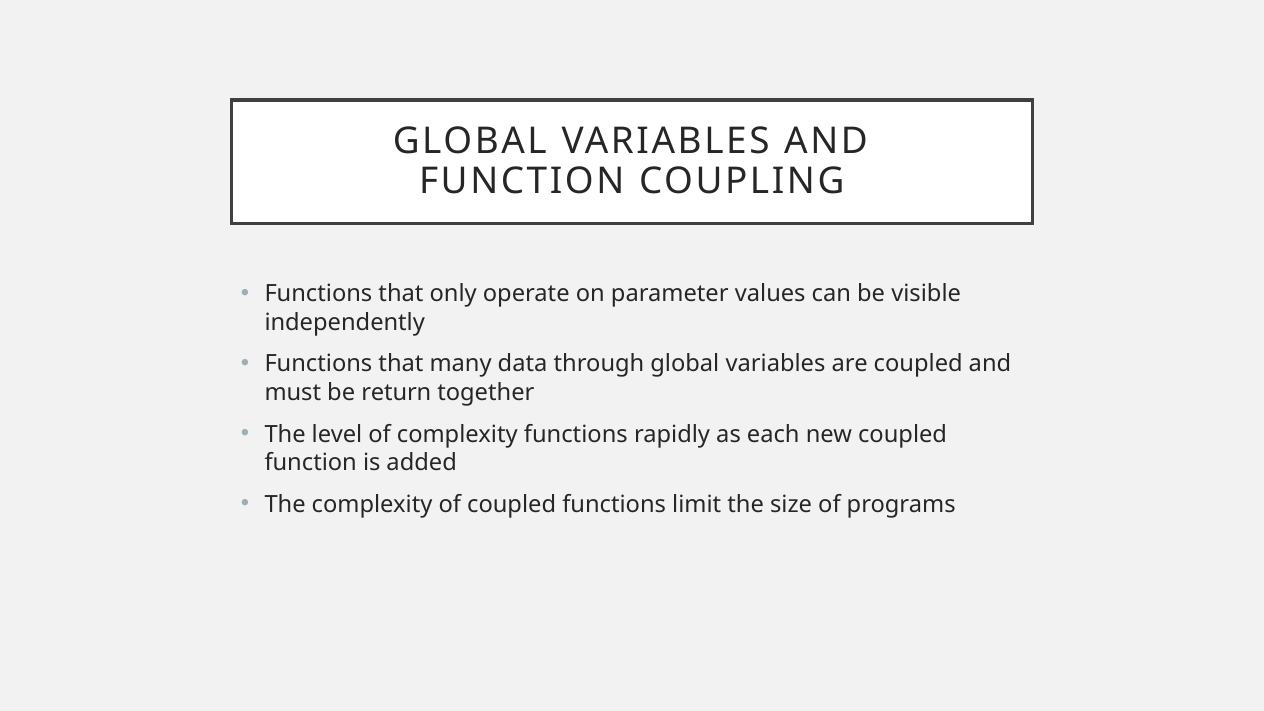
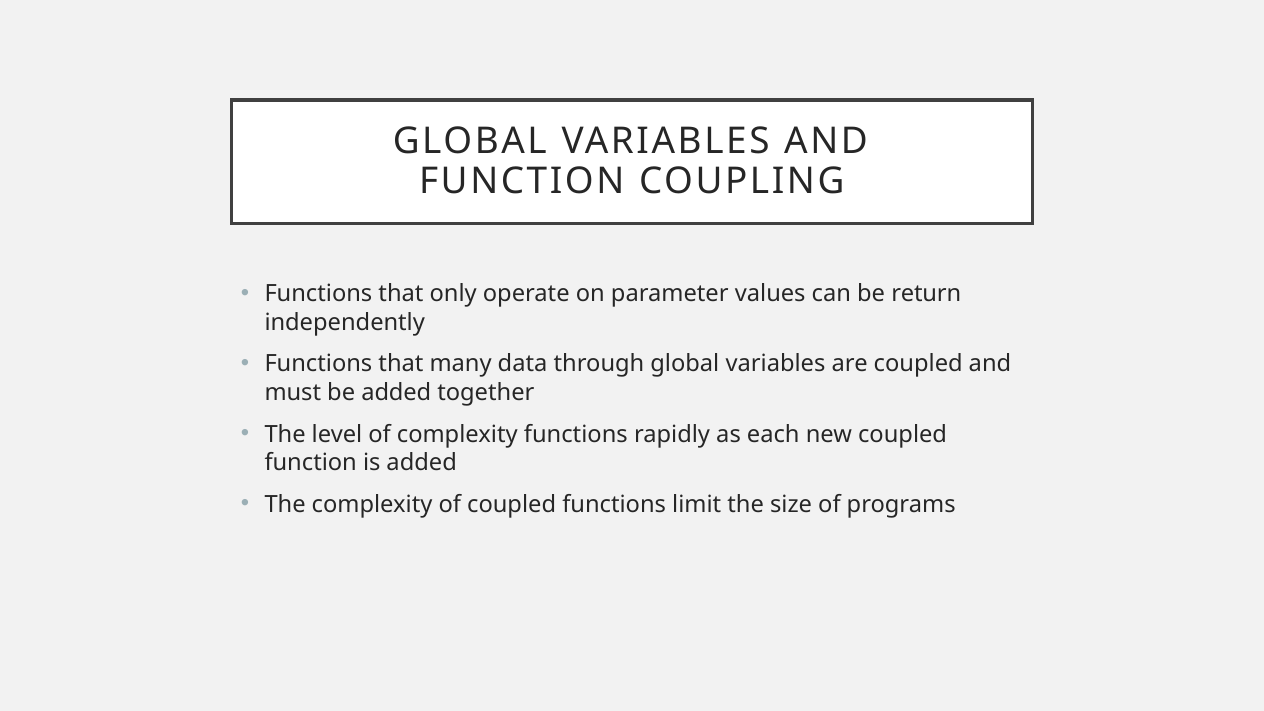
visible: visible -> return (926, 294)
be return: return -> added (396, 393)
